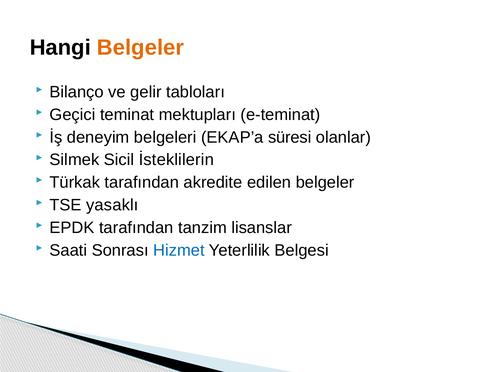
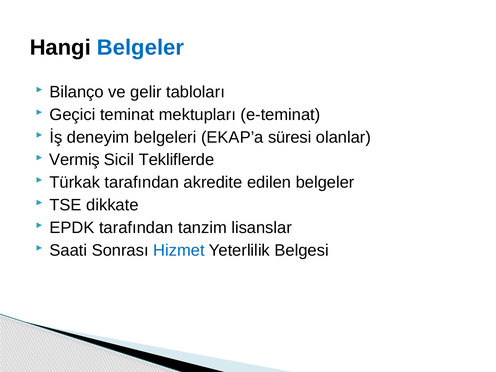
Belgeler colour: orange -> blue (140, 47)
Silmek: Silmek -> Vermiş (75, 160)
İsteklilerin: İsteklilerin -> Tekliflerde (177, 160)
yasaklı: yasaklı -> dikkate (112, 205)
